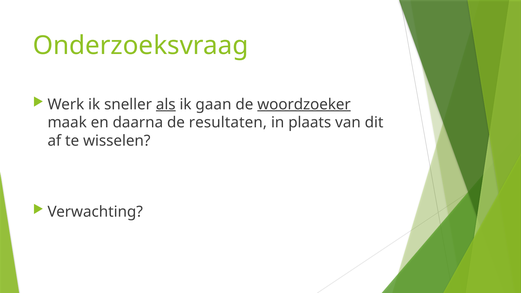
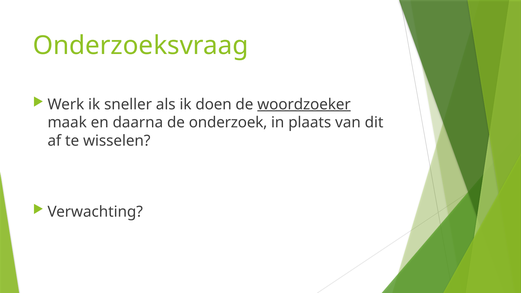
als underline: present -> none (166, 104)
gaan: gaan -> doen (214, 104)
resultaten: resultaten -> onderzoek (228, 123)
